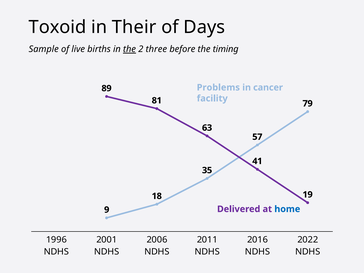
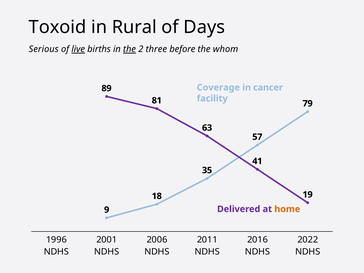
Their: Their -> Rural (134, 27)
Sample: Sample -> Serious (44, 49)
live underline: none -> present (78, 49)
timing: timing -> whom (226, 49)
Problems: Problems -> Coverage (218, 87)
home colour: blue -> orange (287, 209)
